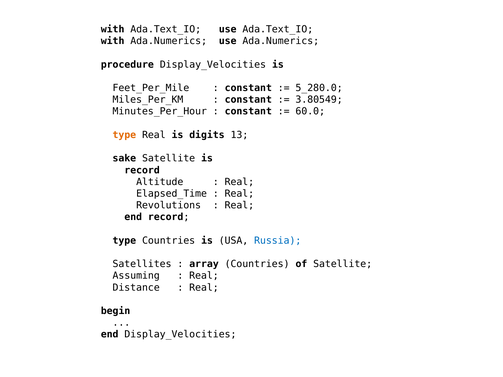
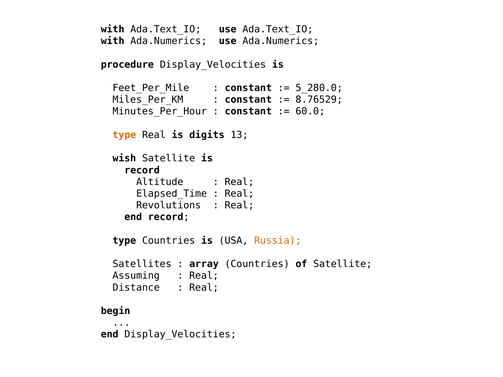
3.80549: 3.80549 -> 8.76529 (319, 100)
sake: sake -> wish (124, 158)
Russia colour: blue -> orange (278, 241)
